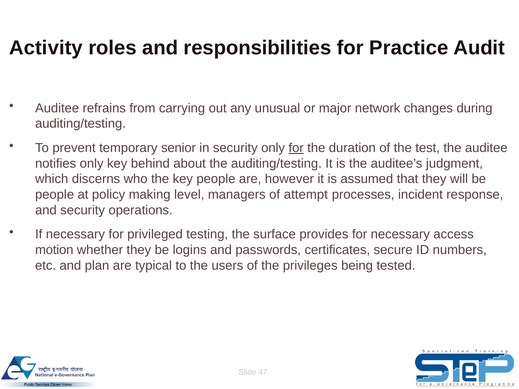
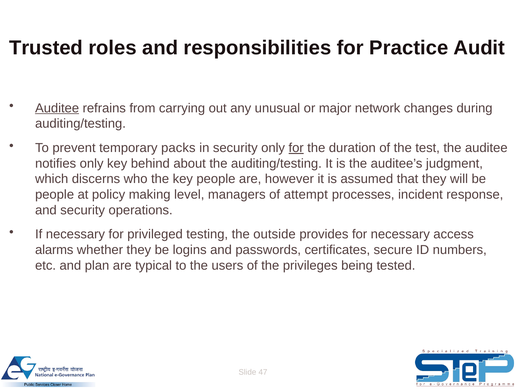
Activity: Activity -> Trusted (46, 48)
Auditee underline: none -> present (57, 108)
senior: senior -> packs (178, 148)
surface: surface -> outside (275, 234)
motion: motion -> alarms (54, 250)
